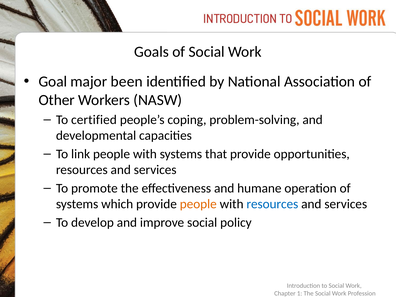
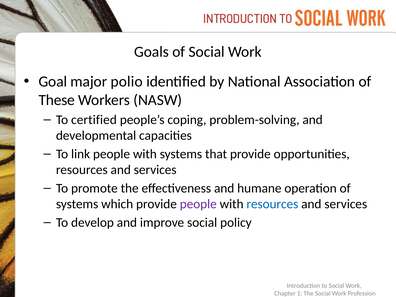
been: been -> polio (127, 82)
Other: Other -> These (57, 100)
people colour: orange -> purple (198, 204)
